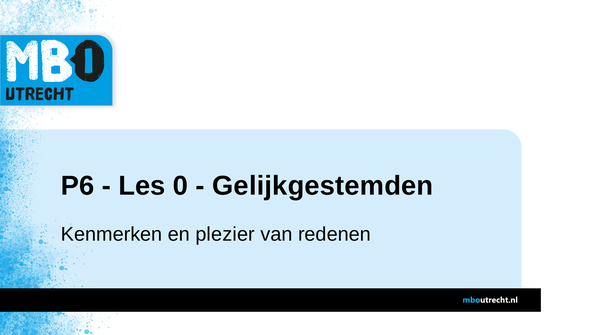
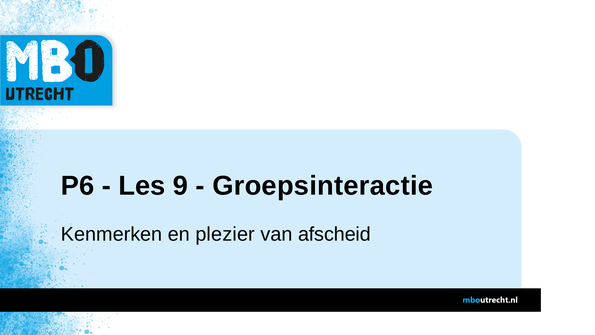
0: 0 -> 9 (181, 186)
Gelijkgestemden: Gelijkgestemden -> Groepsinteractie (323, 186)
redenen: redenen -> afscheid (334, 234)
